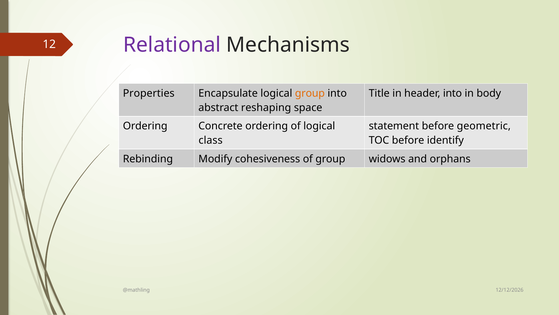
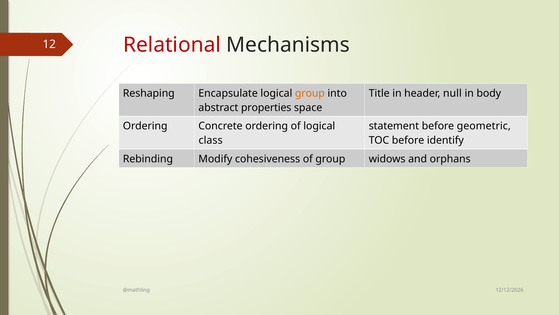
Relational colour: purple -> red (172, 45)
Properties: Properties -> Reshaping (149, 93)
header into: into -> null (452, 93)
reshaping: reshaping -> properties (266, 107)
